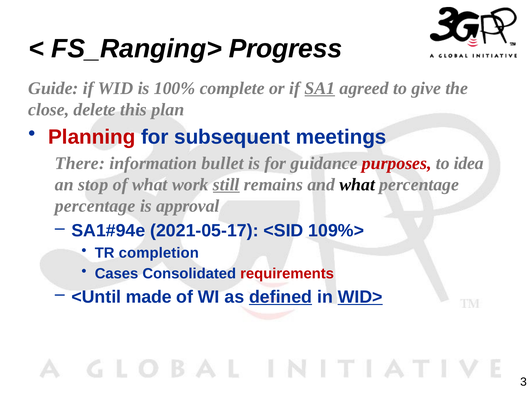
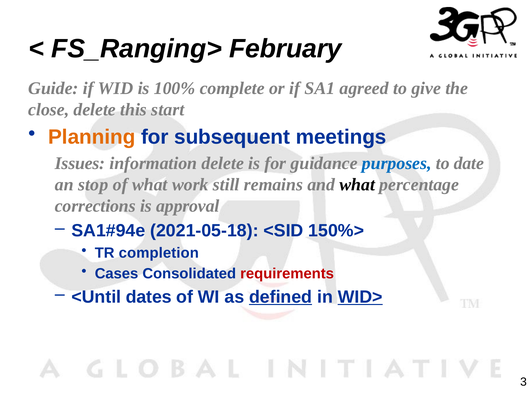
Progress: Progress -> February (285, 49)
SA1 underline: present -> none (320, 88)
plan: plan -> start (168, 110)
Planning colour: red -> orange (92, 137)
There: There -> Issues (80, 163)
information bullet: bullet -> delete (223, 163)
purposes colour: red -> blue (397, 163)
idea: idea -> date (469, 163)
still underline: present -> none (226, 185)
percentage: percentage -> corrections (95, 206)
2021‑05‑17: 2021‑05‑17 -> 2021‑05‑18 (204, 231)
109%>: 109%> -> 150%> (336, 231)
made: made -> dates (149, 297)
